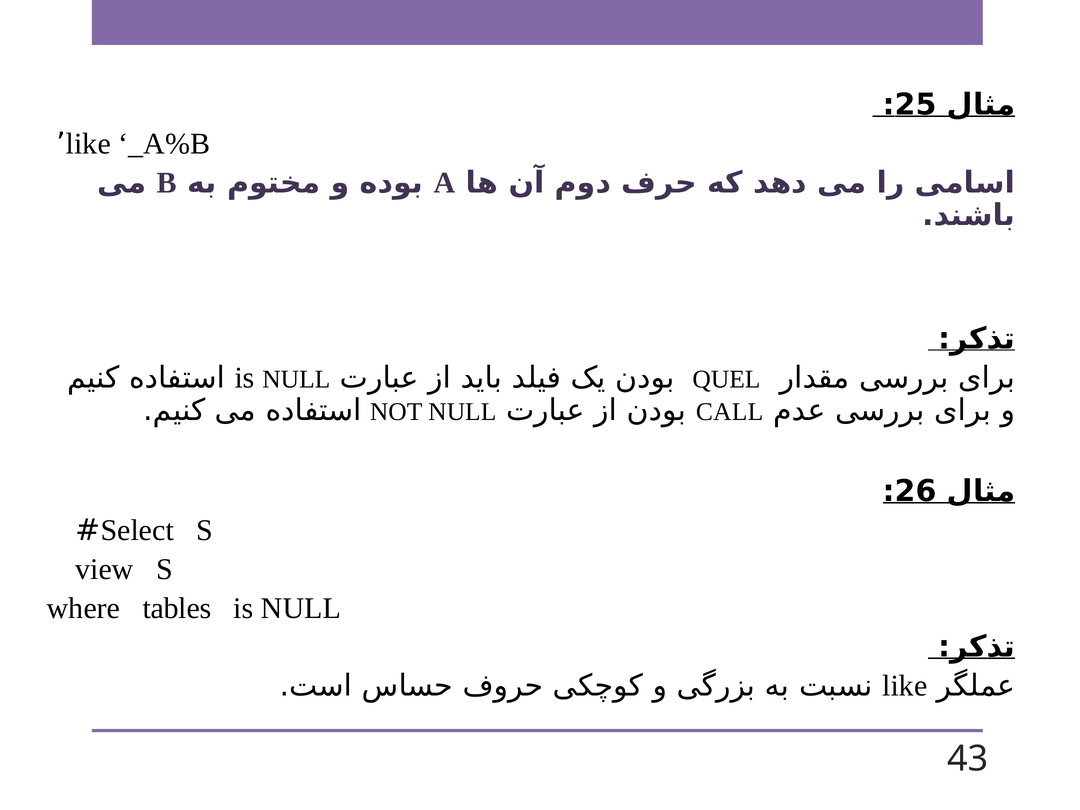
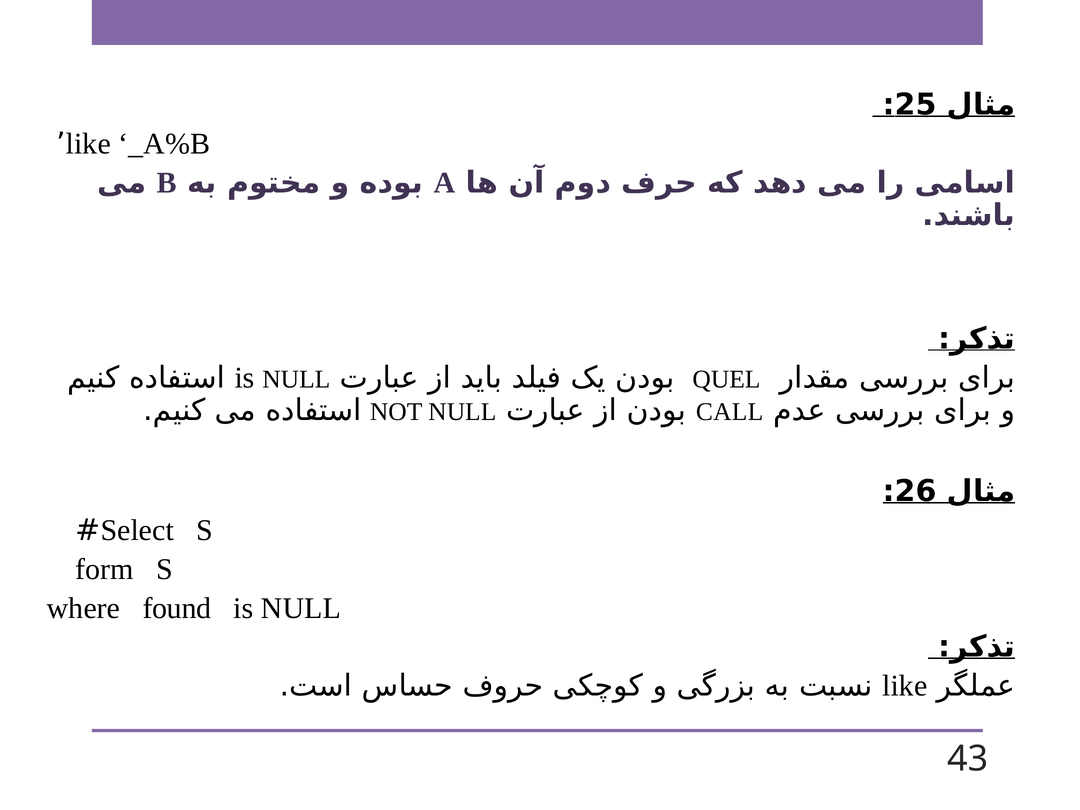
view: view -> form (105, 569)
tables: tables -> found (177, 608)
